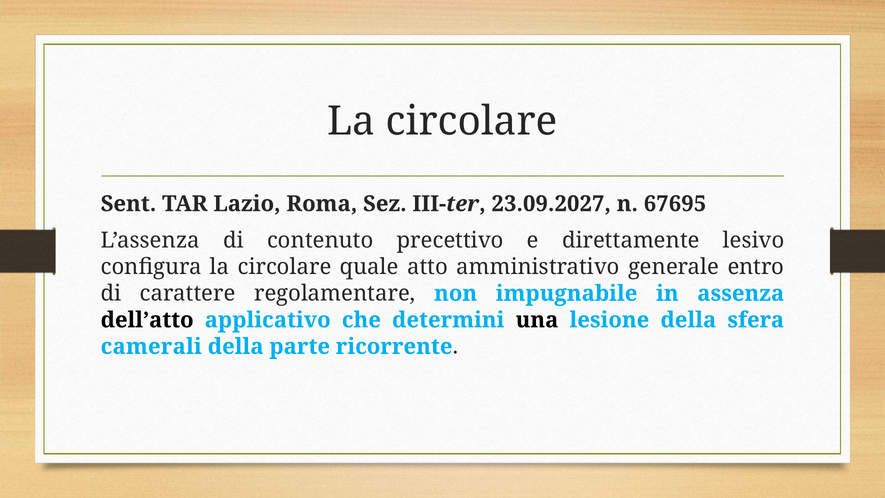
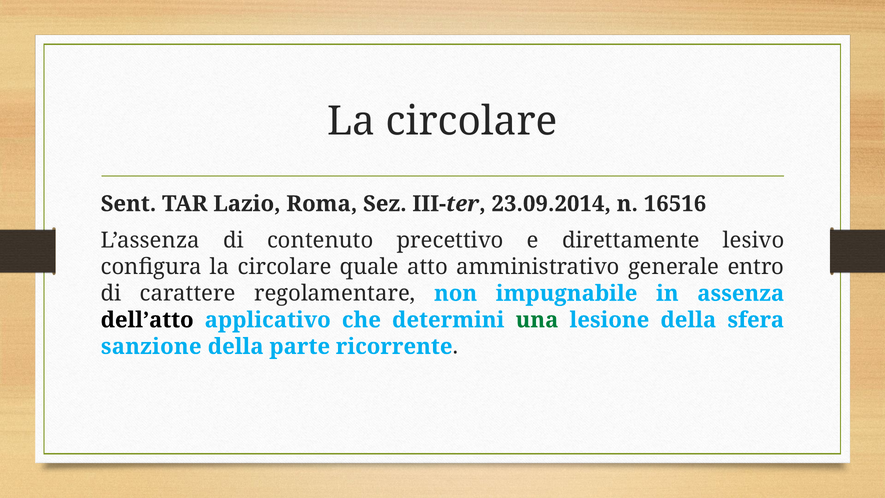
23.09.2027: 23.09.2027 -> 23.09.2014 (551, 204)
67695: 67695 -> 16516 (675, 204)
una colour: black -> green (537, 320)
camerali: camerali -> sanzione (151, 346)
